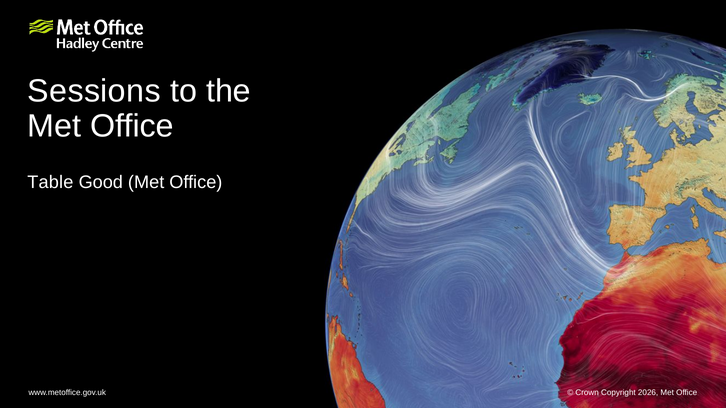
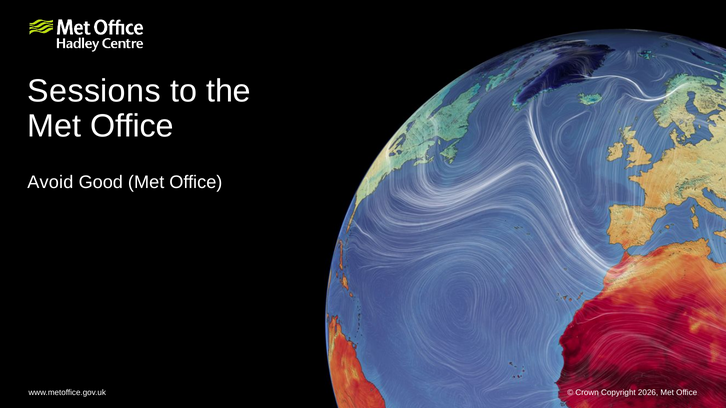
Table: Table -> Avoid (50, 182)
